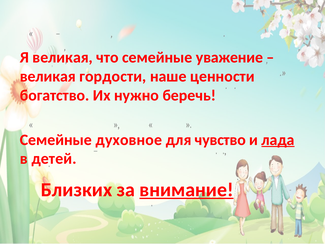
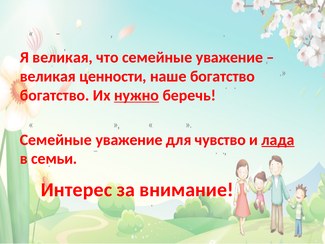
гордости: гордости -> ценности (113, 76)
наше ценности: ценности -> богатство (222, 76)
нужно underline: none -> present (137, 95)
духовное: духовное -> уважение (129, 140)
детей: детей -> семьи (54, 159)
Близких: Близких -> Интерес (76, 190)
внимание underline: present -> none (186, 190)
